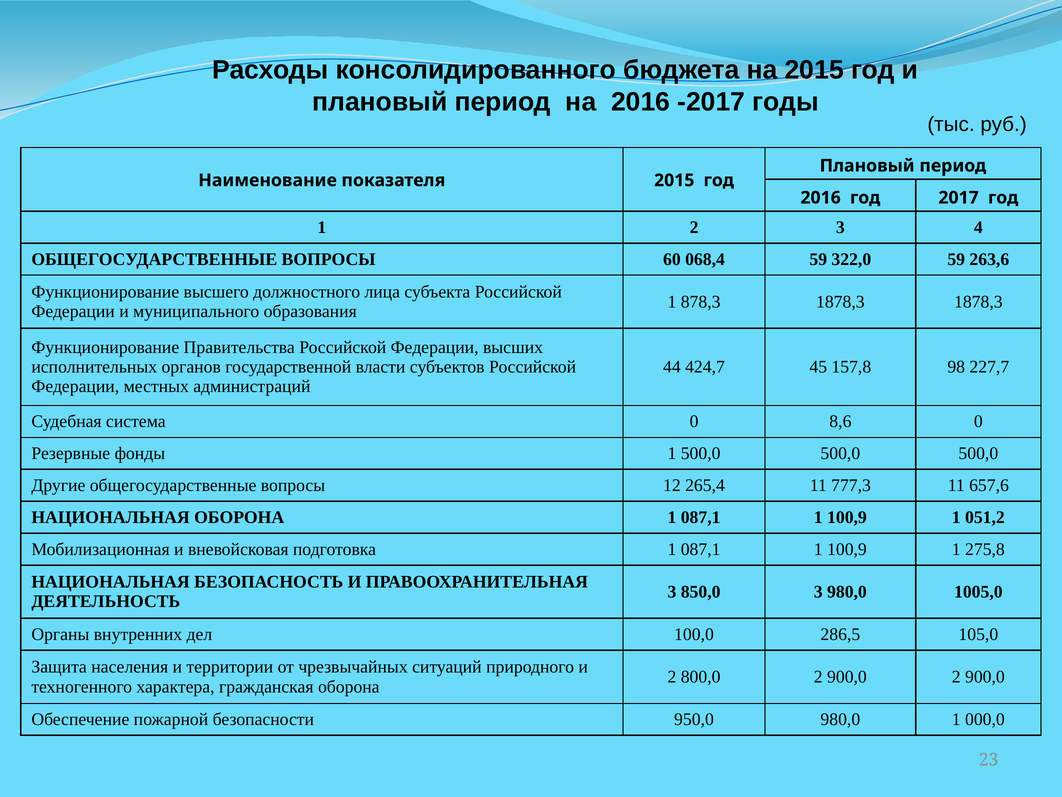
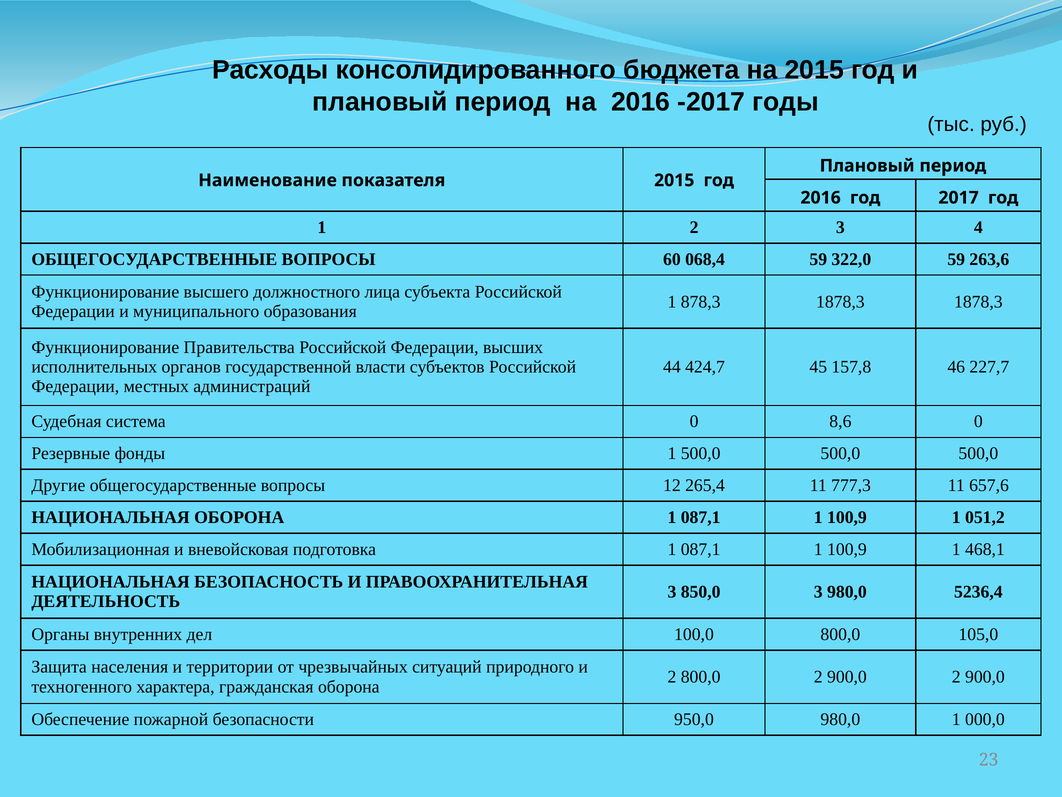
98: 98 -> 46 (956, 367)
275,8: 275,8 -> 468,1 (985, 549)
1005,0: 1005,0 -> 5236,4 (978, 591)
100,0 286,5: 286,5 -> 800,0 (840, 634)
